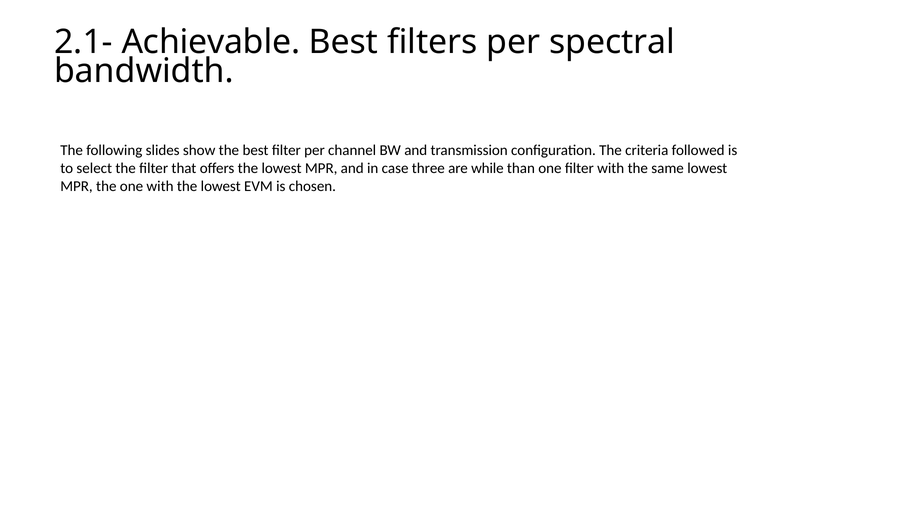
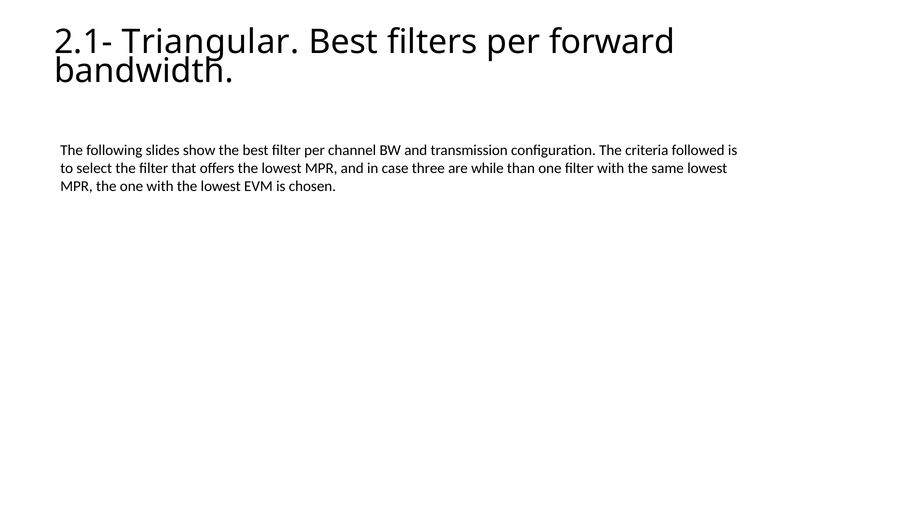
Achievable: Achievable -> Triangular (211, 42)
spectral: spectral -> forward (612, 42)
